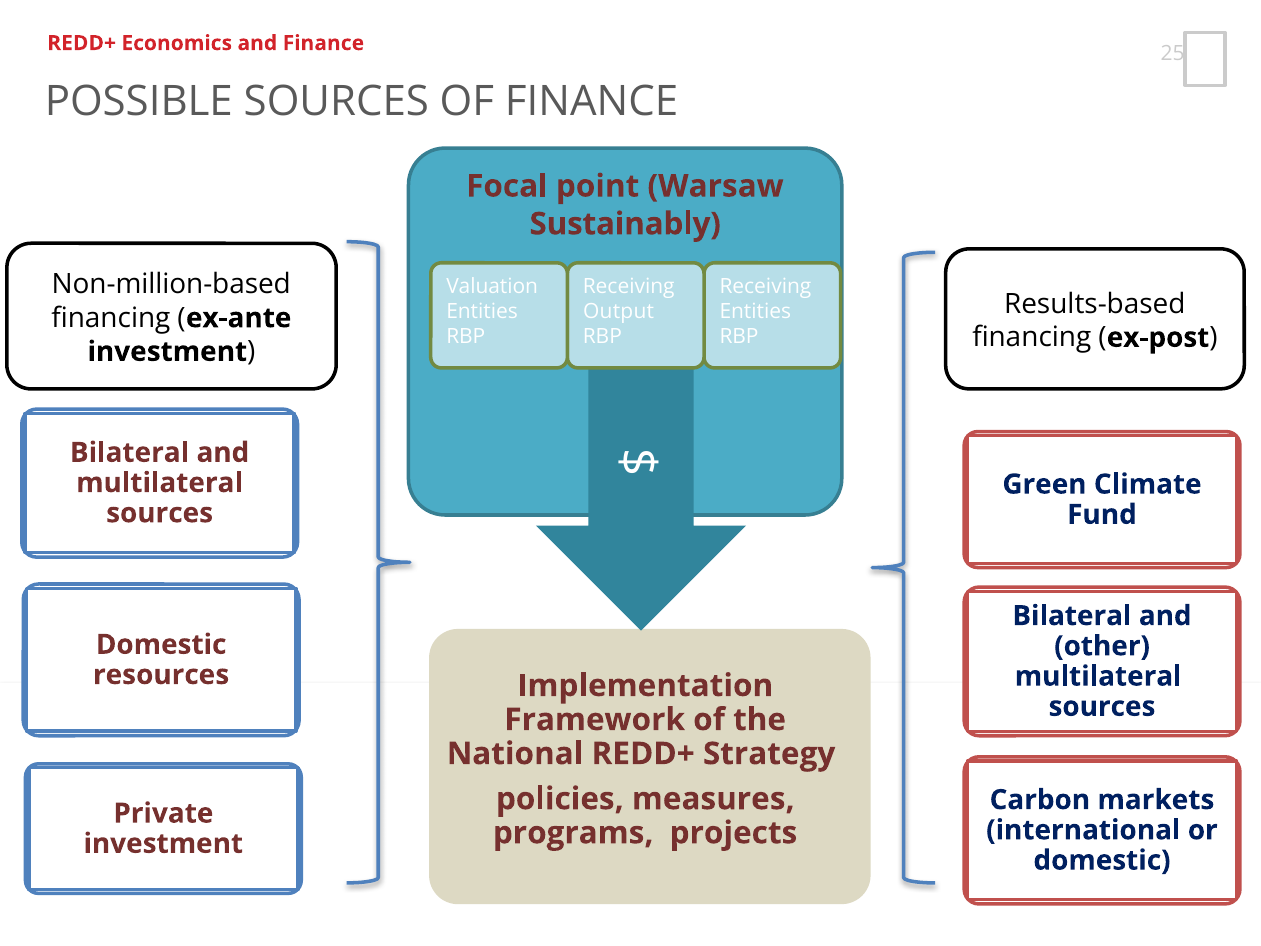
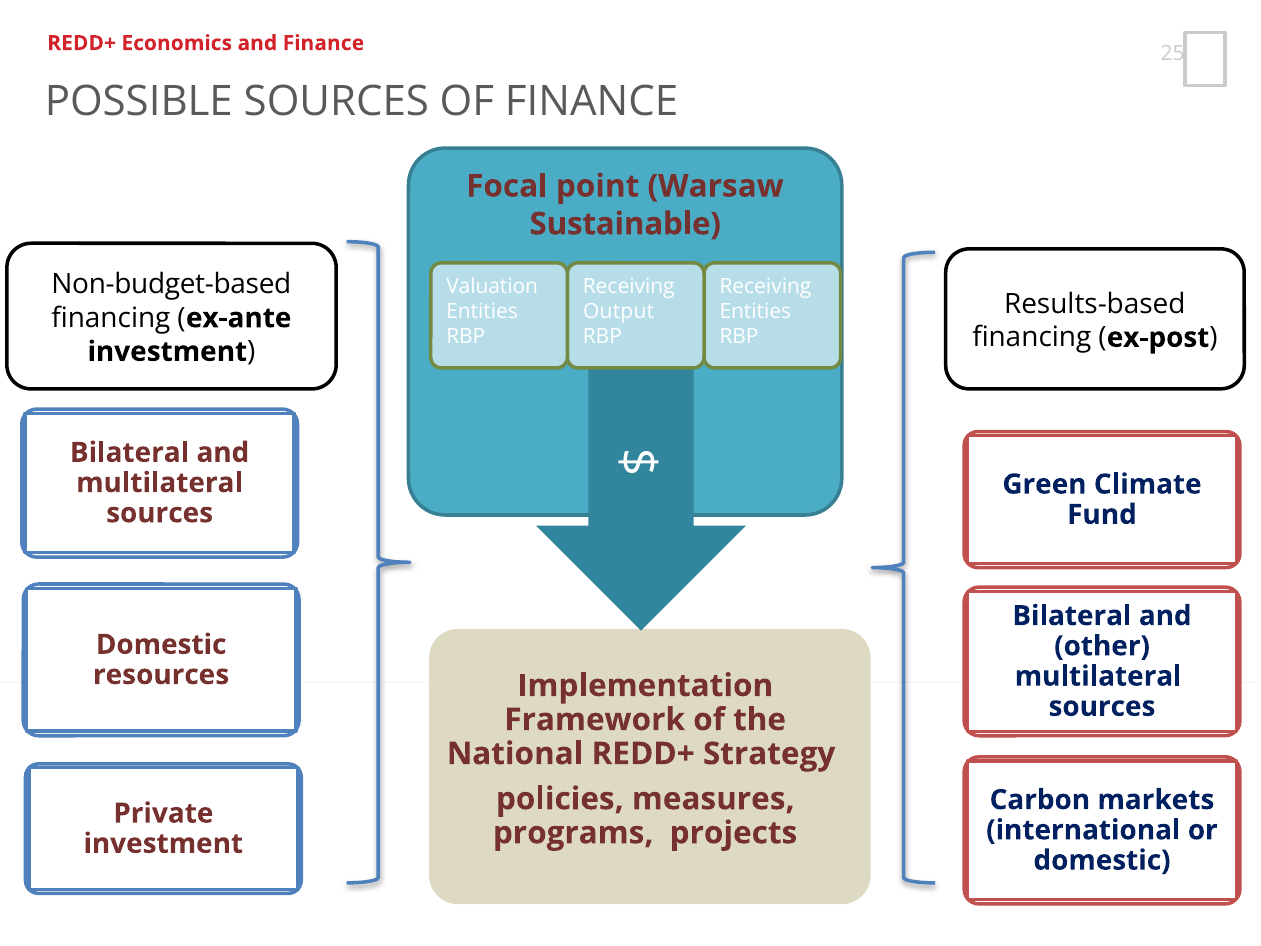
Sustainably: Sustainably -> Sustainable (625, 224)
Non-million-based: Non-million-based -> Non-budget-based (171, 284)
